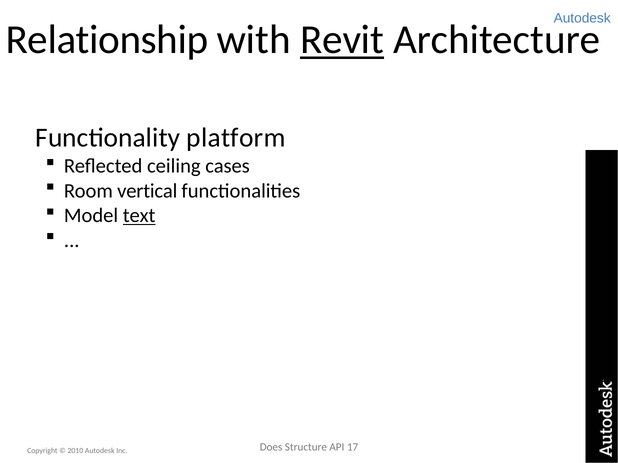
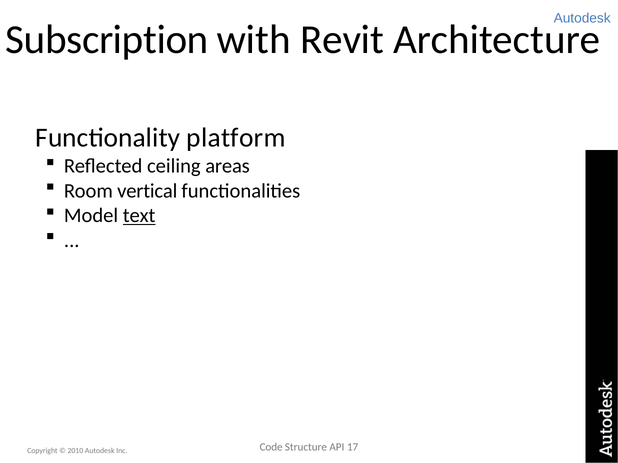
Relationship: Relationship -> Subscription (107, 40)
Revit underline: present -> none (342, 40)
cases: cases -> areas (228, 166)
Does: Does -> Code (271, 448)
